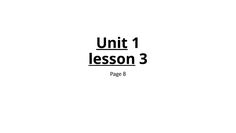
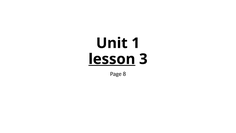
Unit underline: present -> none (112, 43)
